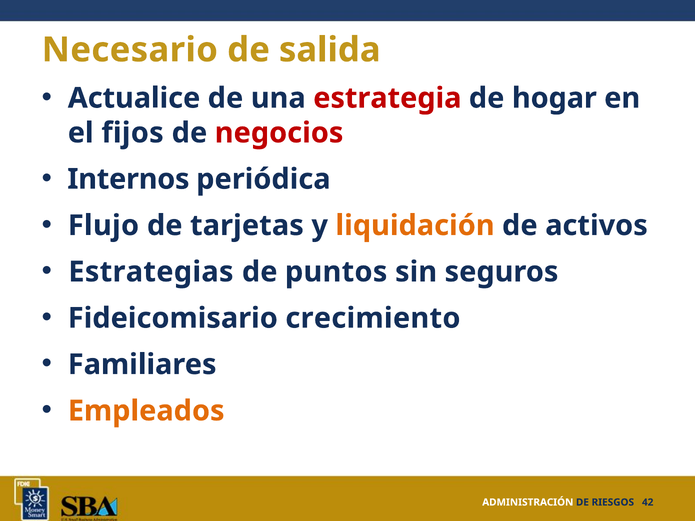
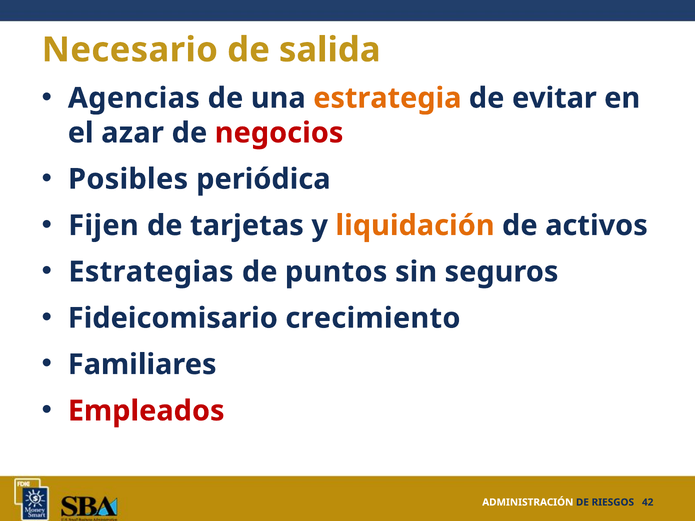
Actualice: Actualice -> Agencias (134, 98)
estrategia colour: red -> orange (387, 98)
hogar: hogar -> evitar (554, 98)
fijos: fijos -> azar (133, 133)
Internos: Internos -> Posibles (128, 179)
Flujo: Flujo -> Fijen (103, 226)
Empleados colour: orange -> red (146, 411)
